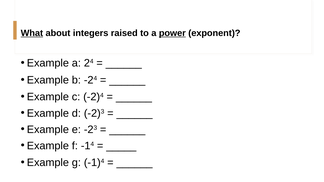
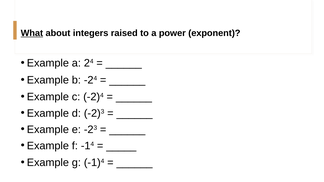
power underline: present -> none (172, 33)
